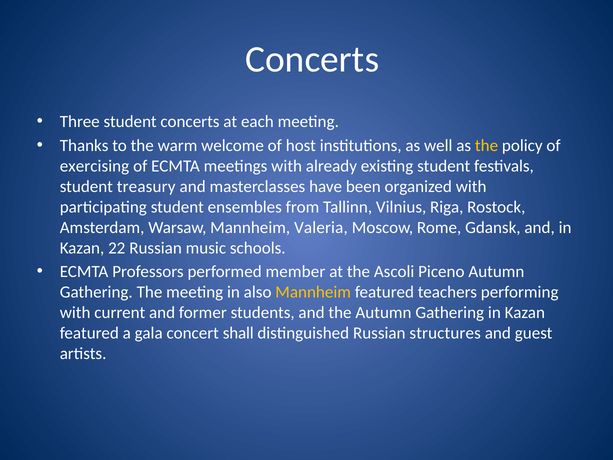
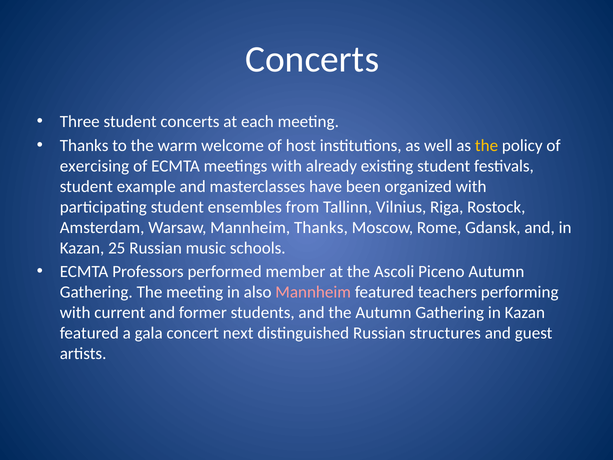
treasury: treasury -> example (146, 186)
Mannheim Valeria: Valeria -> Thanks (321, 227)
22: 22 -> 25 (117, 248)
Mannheim colour: yellow -> pink (313, 292)
shall: shall -> next (238, 333)
